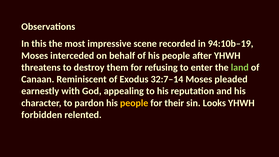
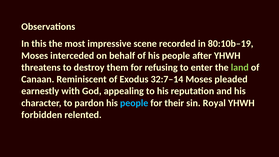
94:10b–19: 94:10b–19 -> 80:10b–19 (231, 44)
people colour: yellow -> light blue (134, 103)
Looks: Looks -> Royal (214, 103)
